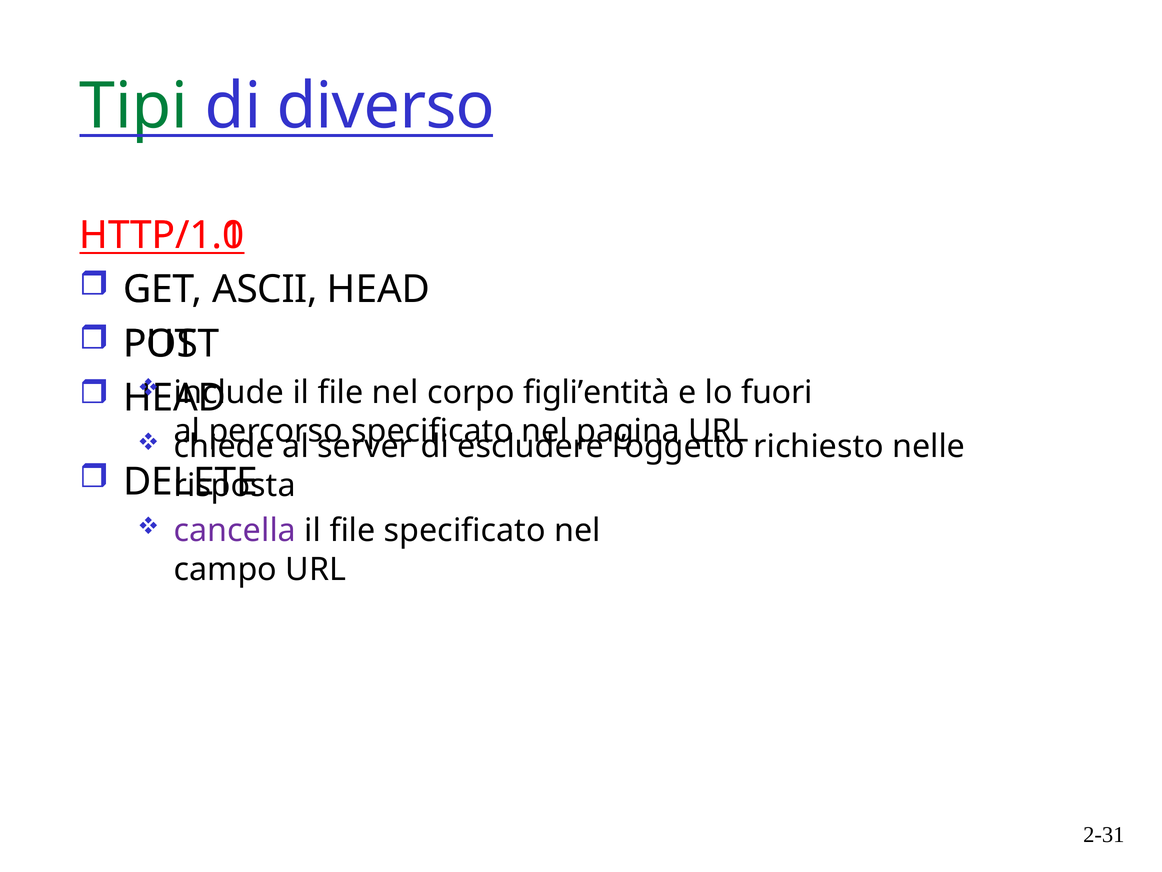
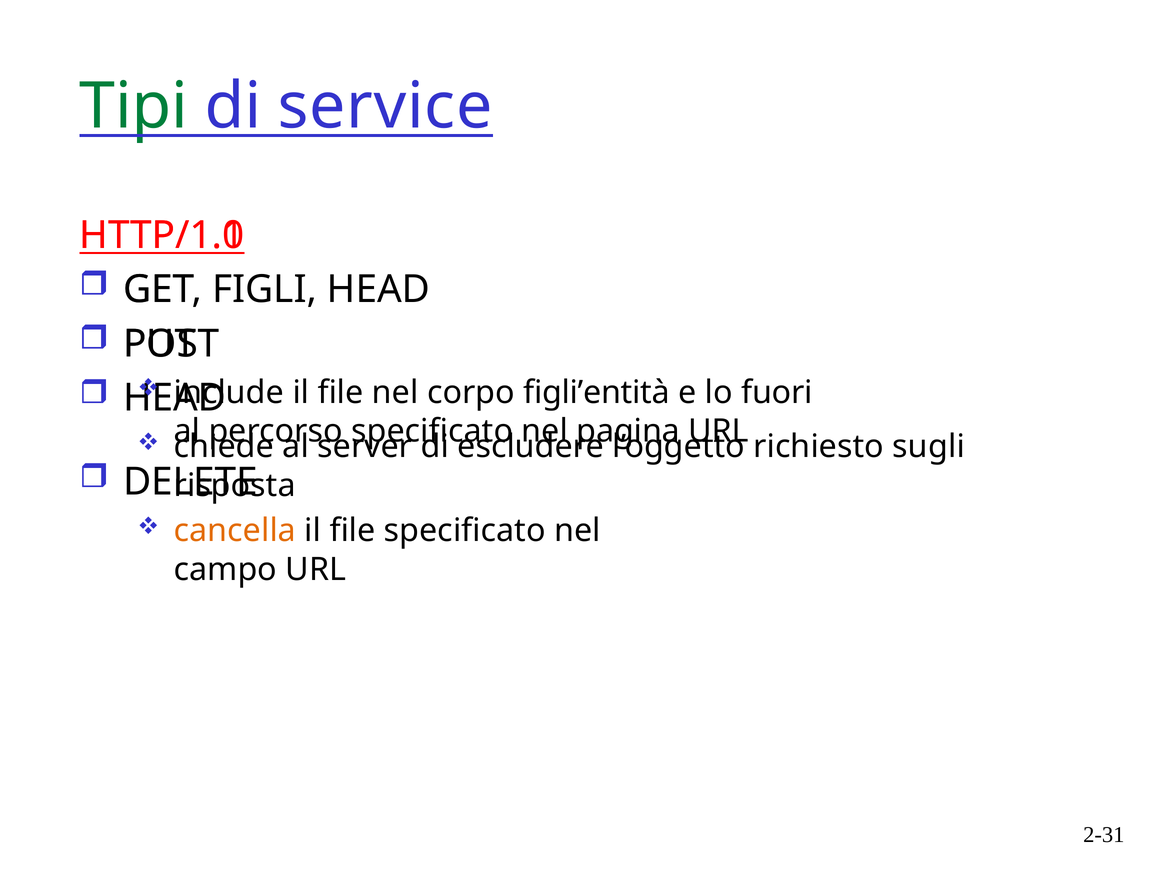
diverso: diverso -> service (385, 106)
ASCII: ASCII -> FIGLI (265, 289)
nelle: nelle -> sugli (929, 446)
cancella colour: purple -> orange (235, 530)
